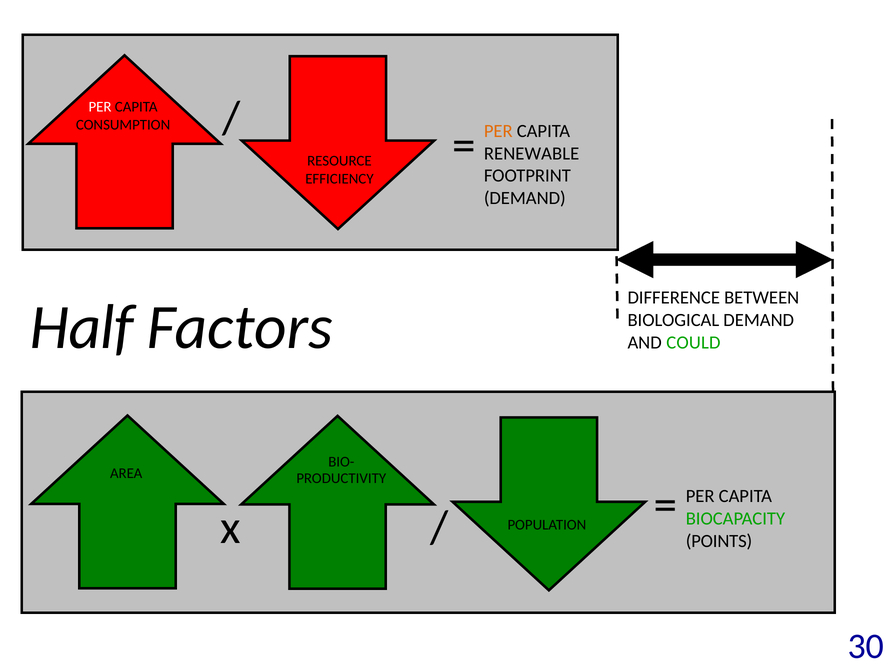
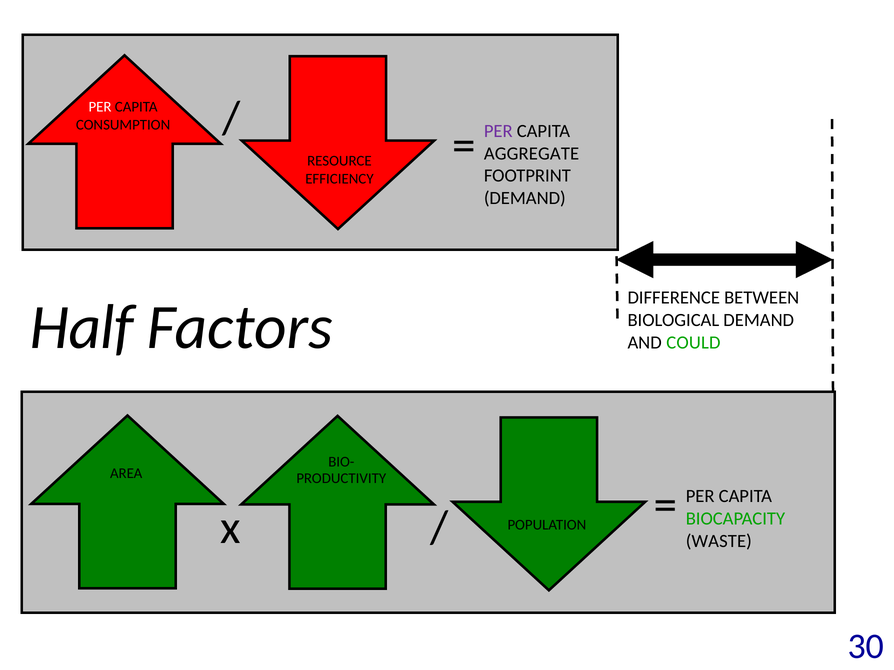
PER colour: orange -> purple (498, 131)
RENEWABLE: RENEWABLE -> AGGREGATE (532, 154)
POINTS: POINTS -> WASTE (719, 541)
